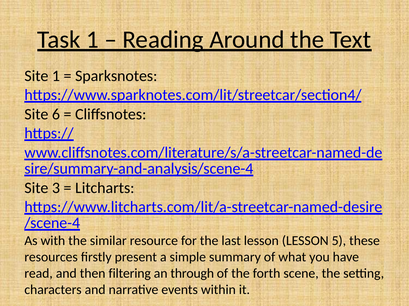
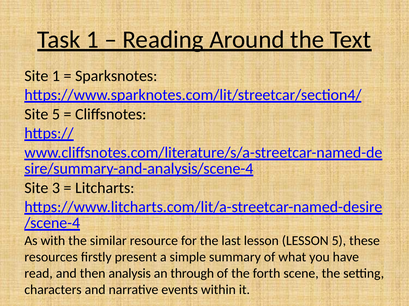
Site 6: 6 -> 5 (56, 115)
filtering: filtering -> analysis (130, 274)
